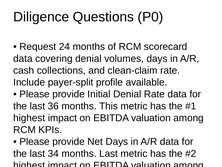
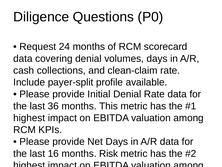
34: 34 -> 16 (53, 153)
months Last: Last -> Risk (109, 153)
